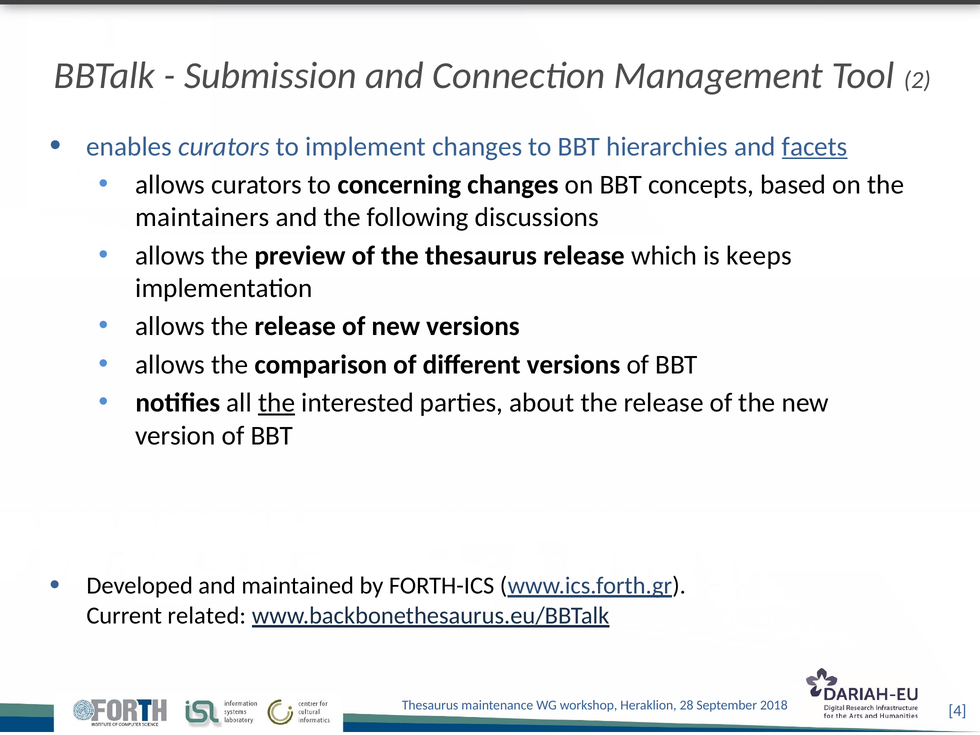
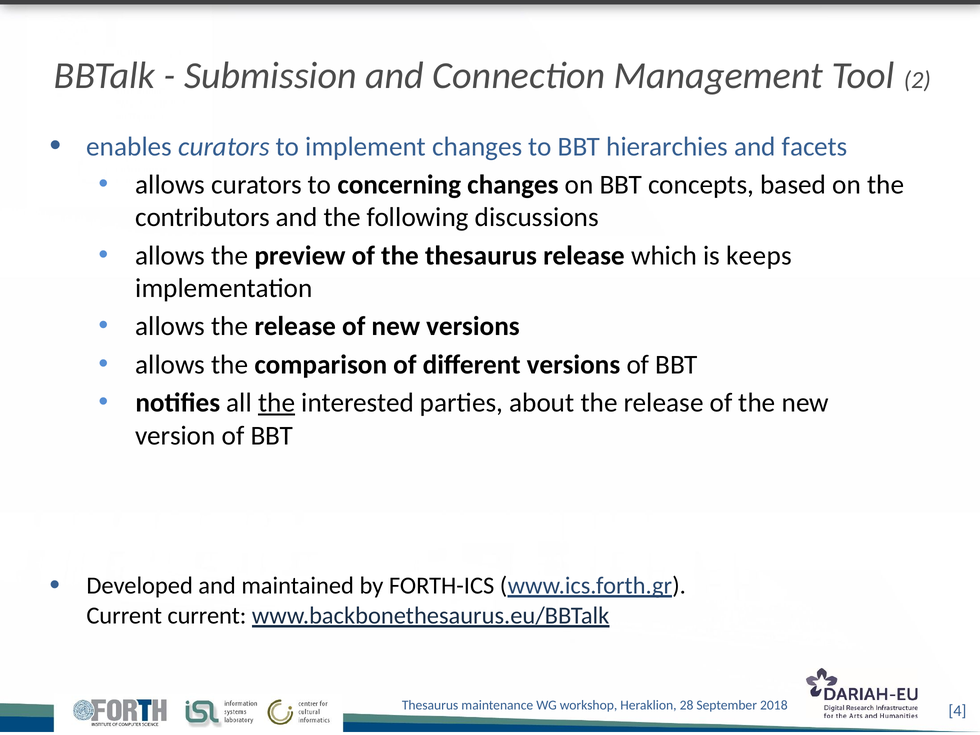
facets underline: present -> none (815, 147)
maintainers: maintainers -> contributors (203, 217)
Current related: related -> current (207, 616)
